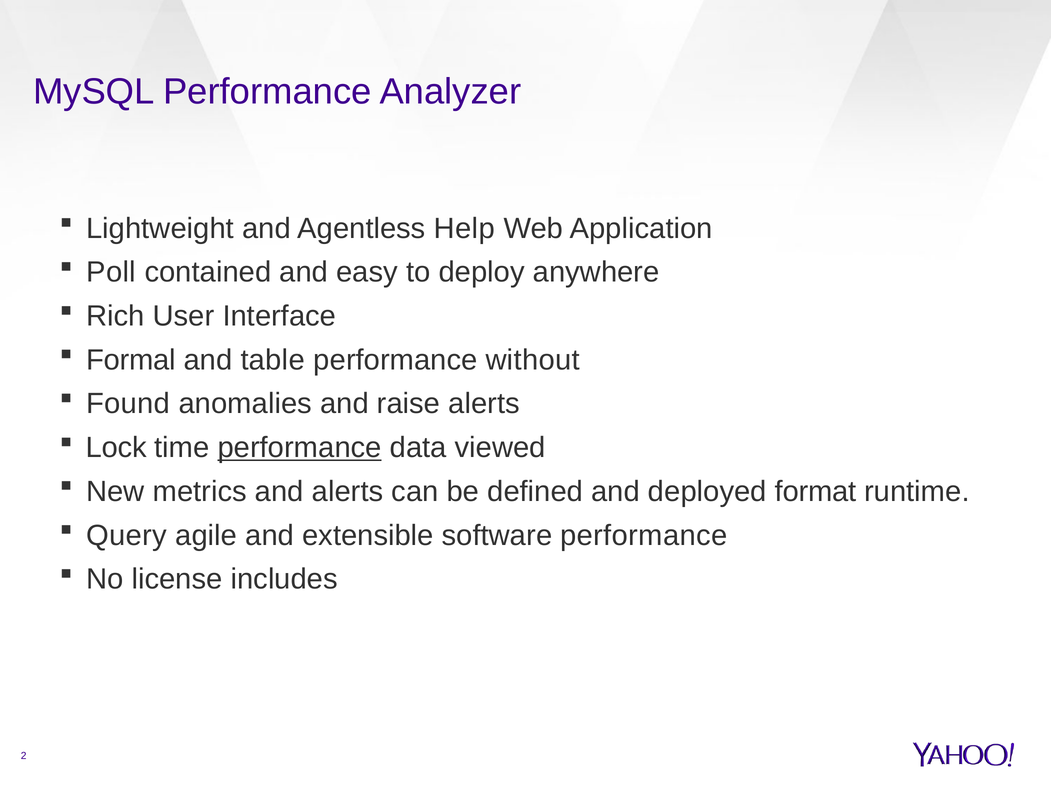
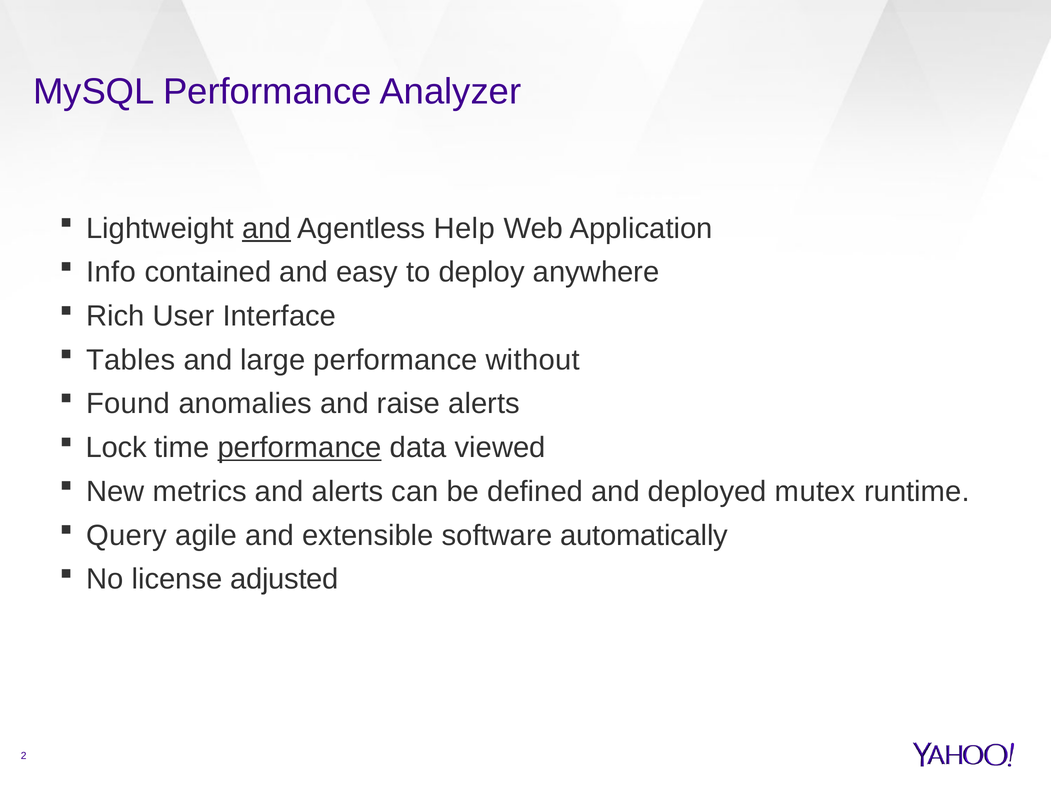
and underline: none -> present (266, 228)
Poll: Poll -> Info (111, 272)
Formal: Formal -> Tables (131, 360)
table: table -> large (273, 360)
format: format -> mutex (815, 491)
software performance: performance -> automatically (644, 535)
includes: includes -> adjusted (284, 579)
